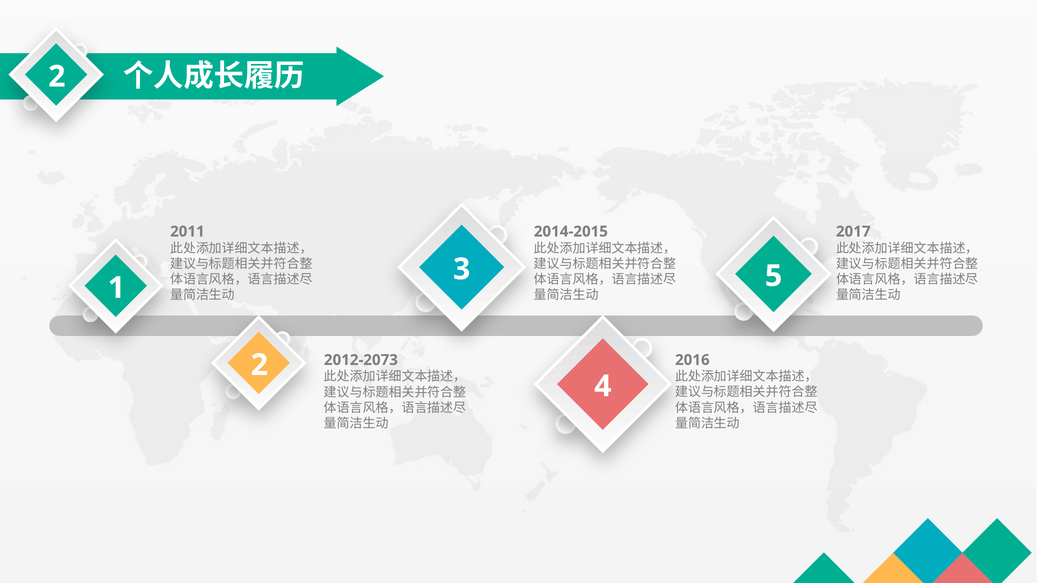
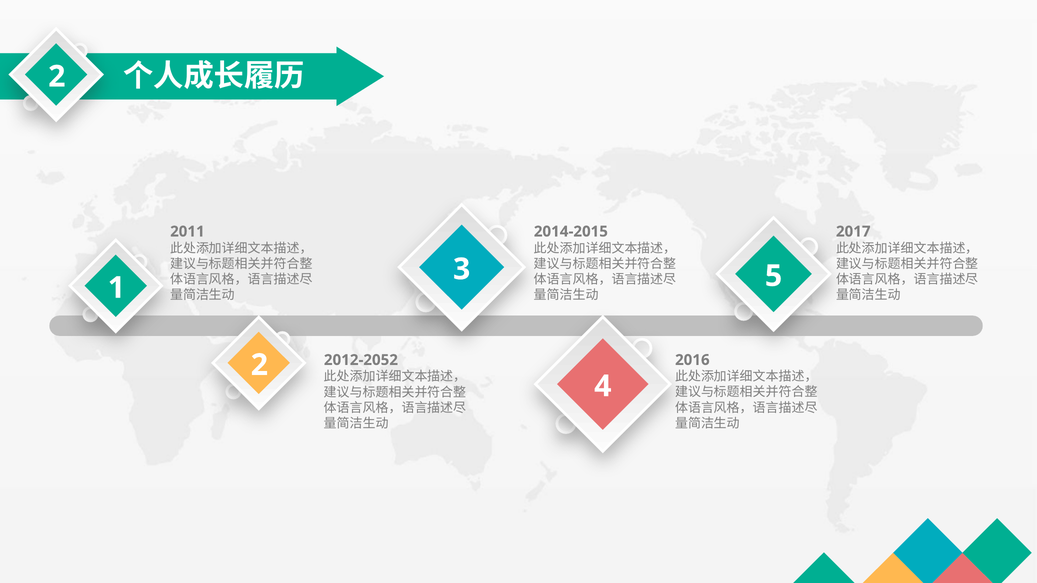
2012-2073: 2012-2073 -> 2012-2052 (361, 360)
